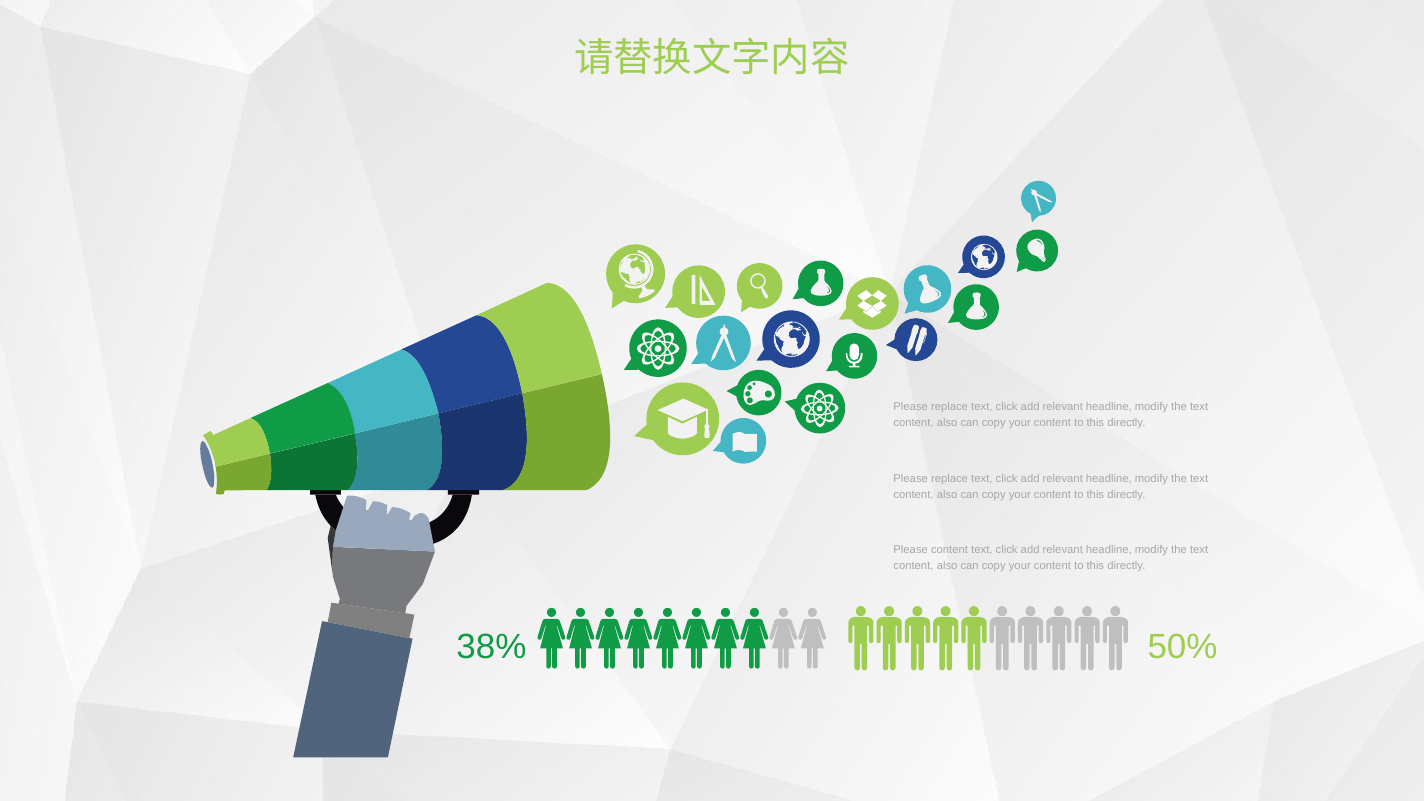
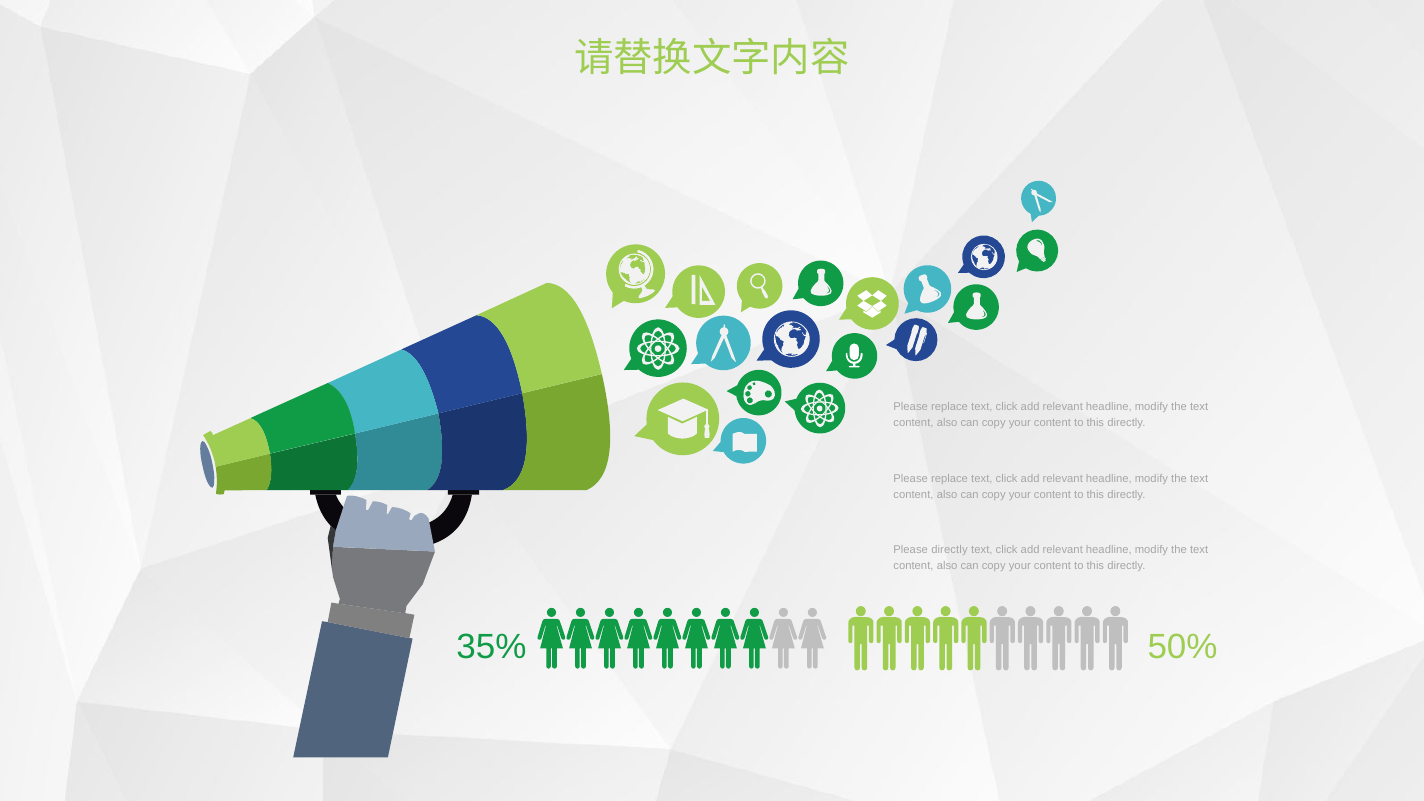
Please content: content -> directly (949, 550)
38%: 38% -> 35% (491, 647)
